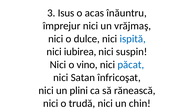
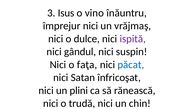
acas: acas -> vino (94, 13)
ispită colour: blue -> purple (133, 39)
iubirea: iubirea -> gândul (80, 52)
vino: vino -> faţa (87, 65)
